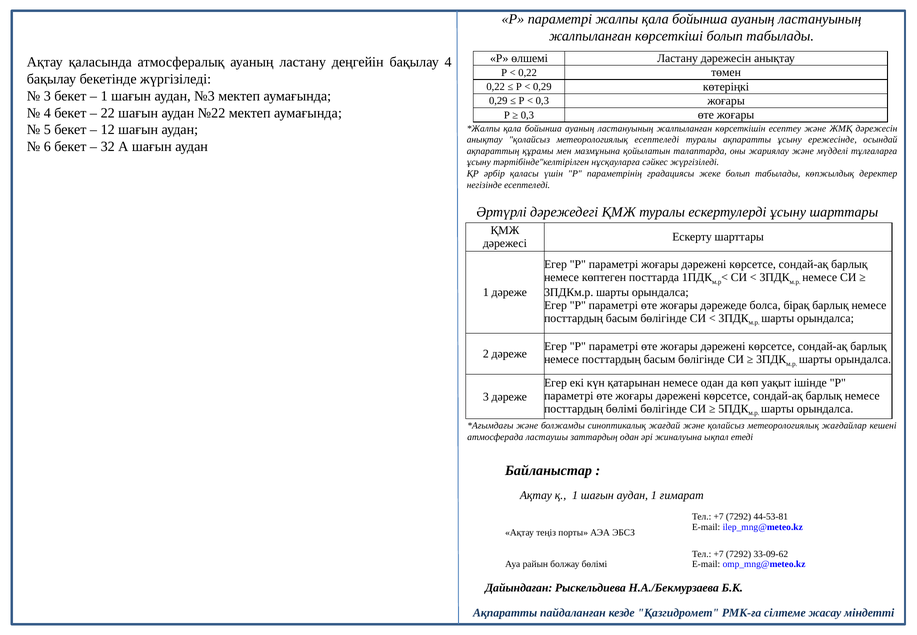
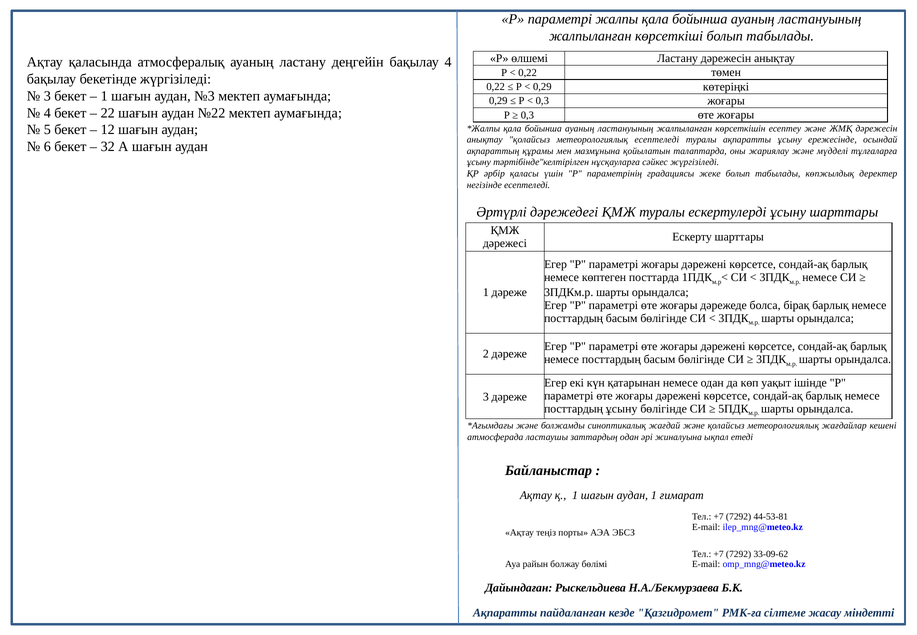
посттардың бөлімі: бөлімі -> ұсыну (622, 409)
